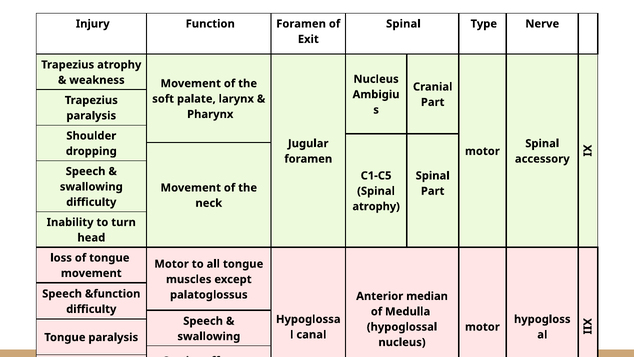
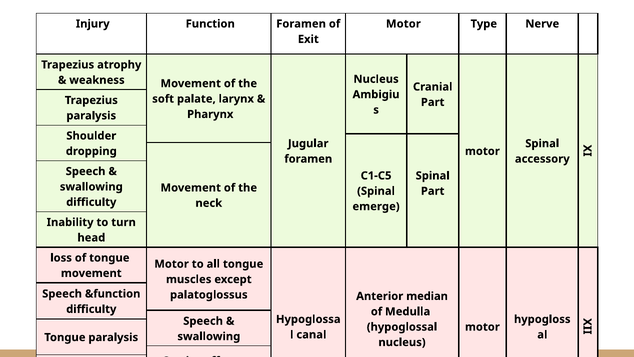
Spinal: Spinal -> Motor (403, 24)
atrophy: atrophy -> emerge (376, 206)
